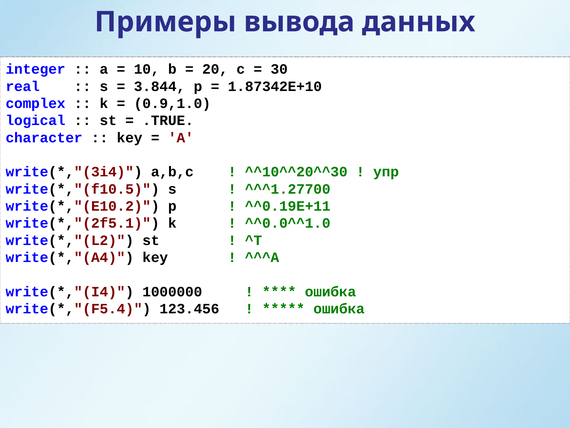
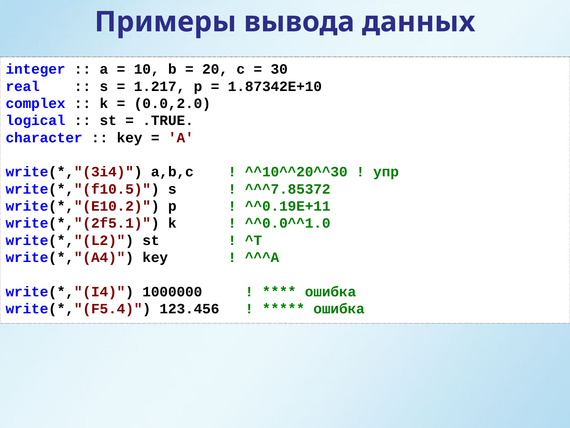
3.844: 3.844 -> 1.217 (159, 86)
0.9,1.0: 0.9,1.0 -> 0.0,2.0 (172, 103)
^^^1.27700: ^^^1.27700 -> ^^^7.85372 (288, 189)
